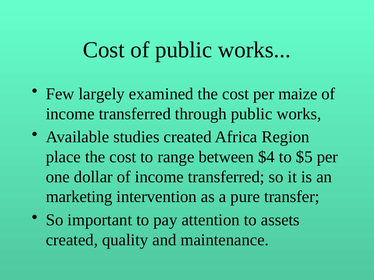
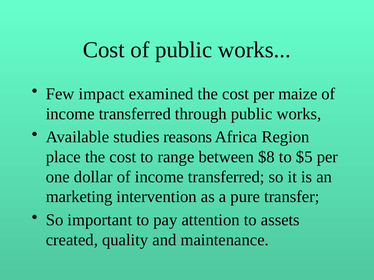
largely: largely -> impact (102, 94)
studies created: created -> reasons (188, 137)
$4: $4 -> $8 (266, 157)
